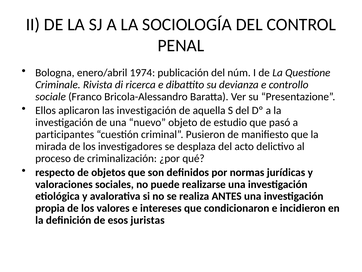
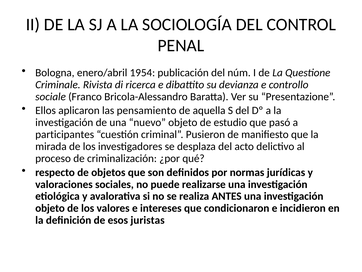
1974: 1974 -> 1954 (142, 73)
las investigación: investigación -> pensamiento (147, 110)
propia: propia -> objeto (50, 208)
